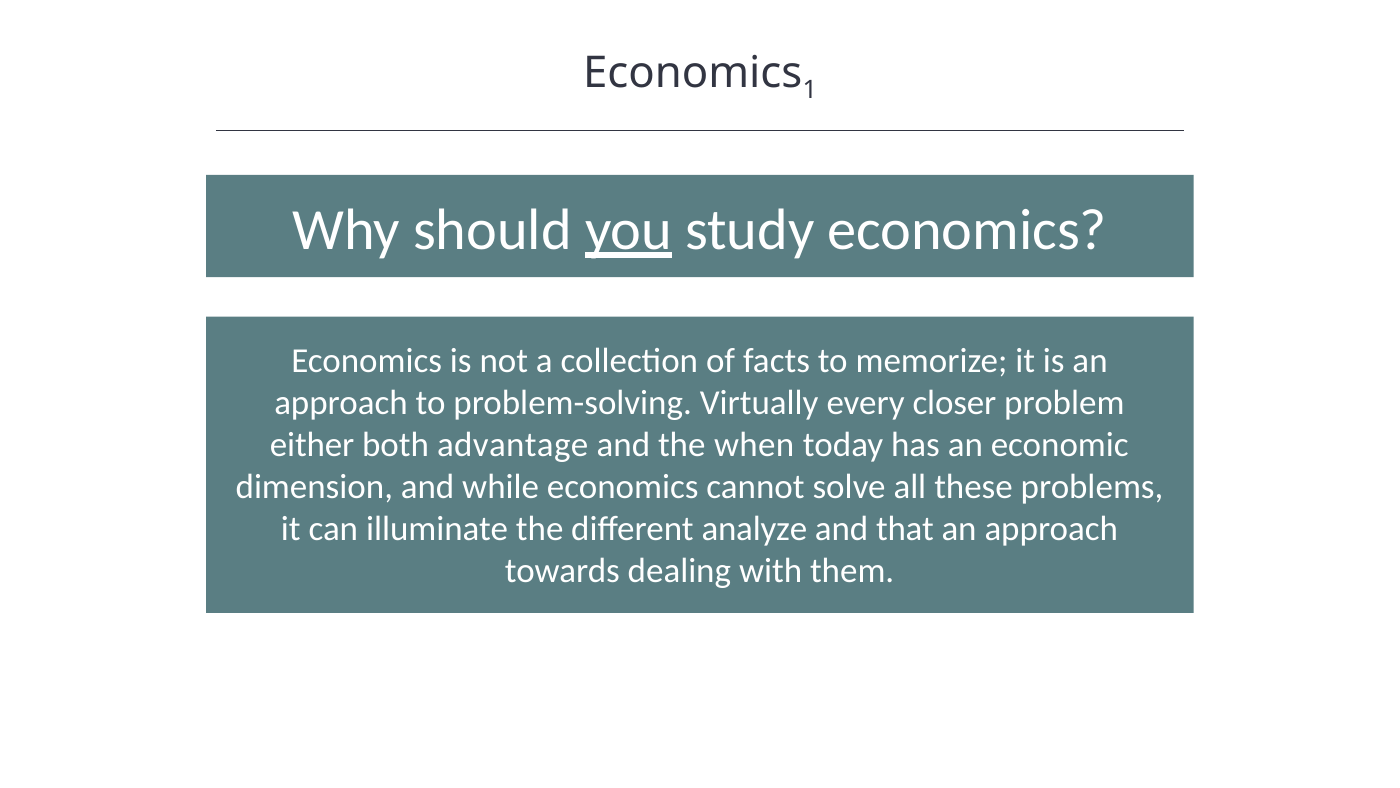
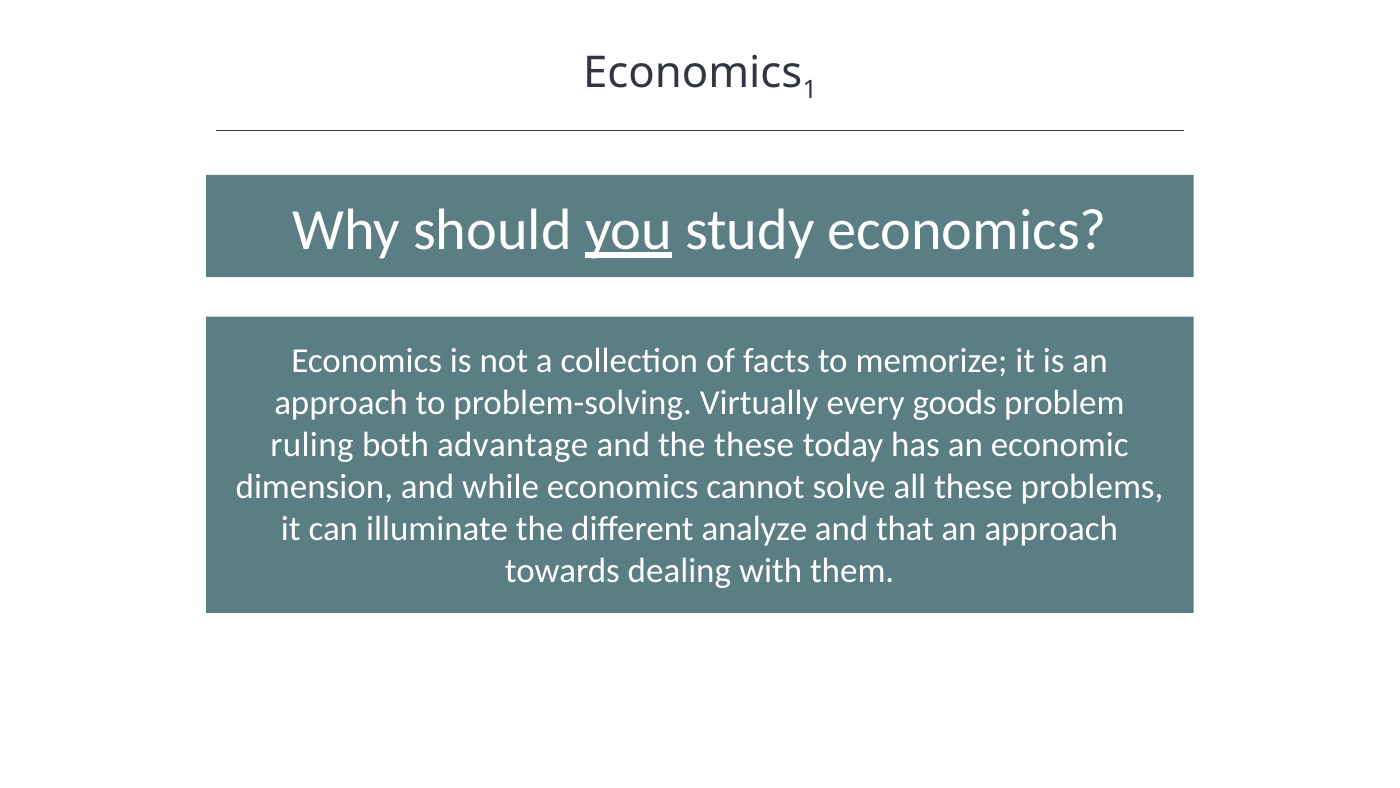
closer: closer -> goods (955, 403)
either: either -> ruling (312, 445)
the when: when -> these (754, 445)
